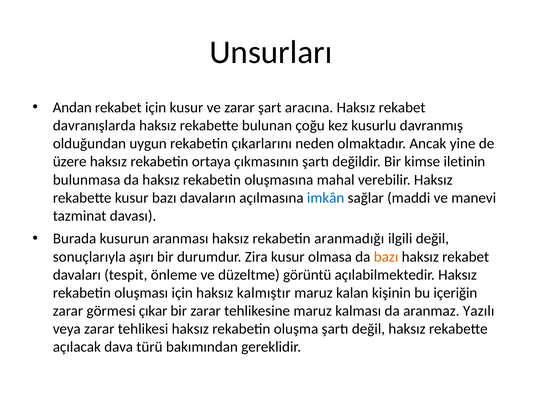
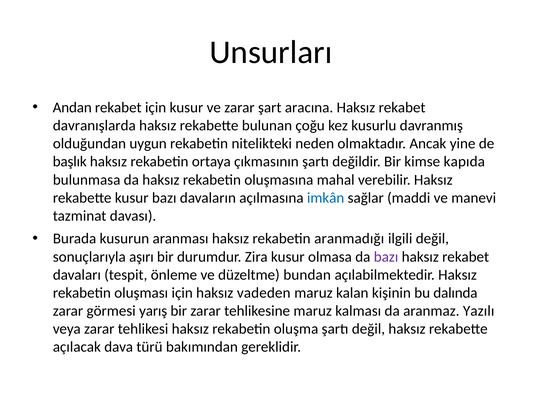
çıkarlarını: çıkarlarını -> nitelikteki (262, 144)
üzere: üzere -> başlık (70, 162)
iletinin: iletinin -> kapıda (464, 162)
bazı colour: orange -> purple (386, 257)
görüntü: görüntü -> bundan (307, 275)
kalmıştır: kalmıştır -> vadeden (264, 293)
içeriğin: içeriğin -> dalında (455, 293)
çıkar: çıkar -> yarış (153, 311)
